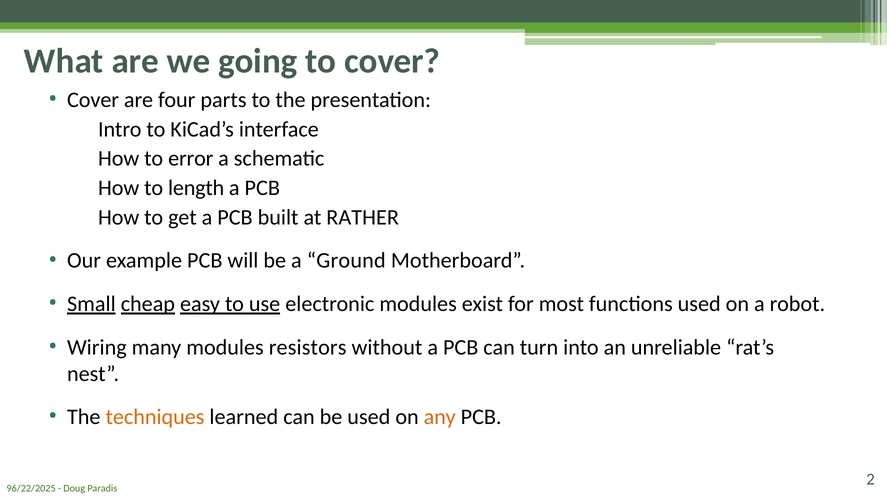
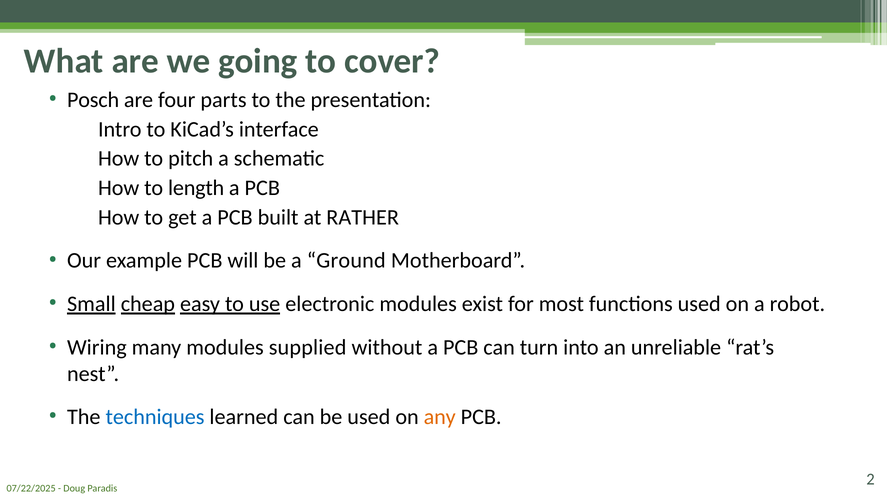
Cover: Cover -> Posch (93, 100)
error: error -> pitch (191, 159)
resistors: resistors -> supplied (308, 347)
techniques colour: orange -> blue (155, 417)
96/22/2025: 96/22/2025 -> 07/22/2025 (31, 488)
